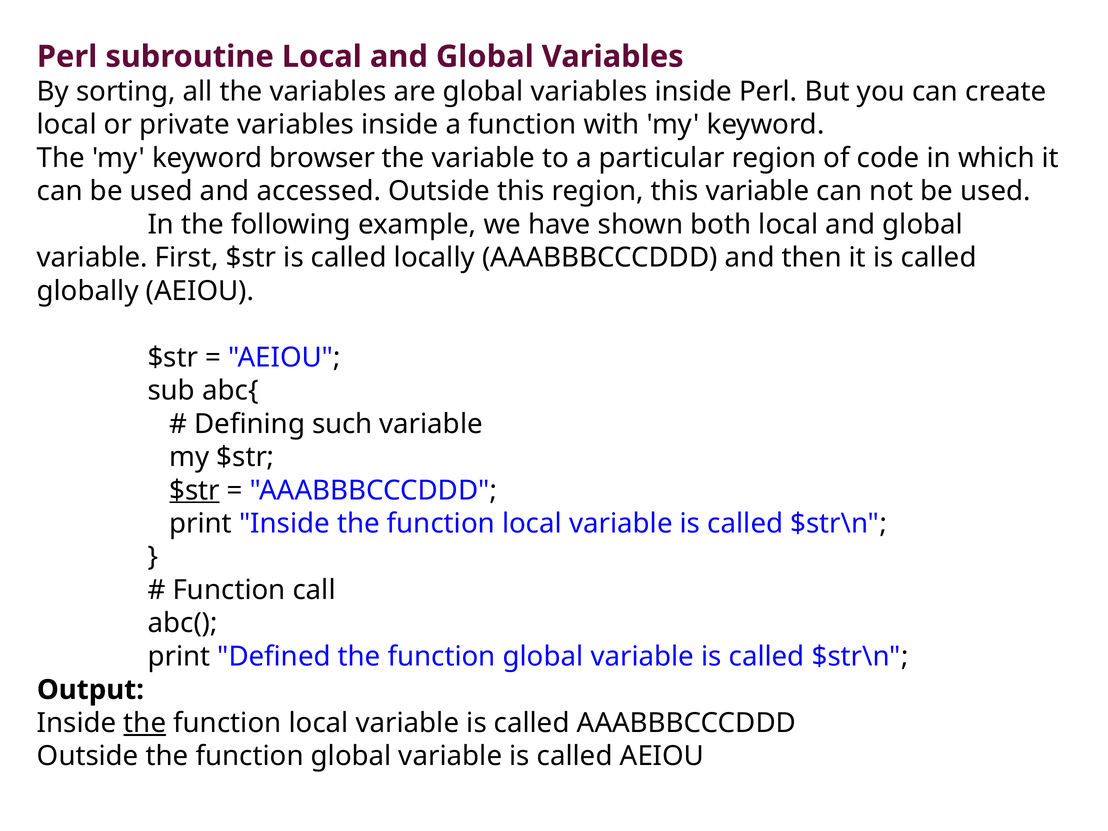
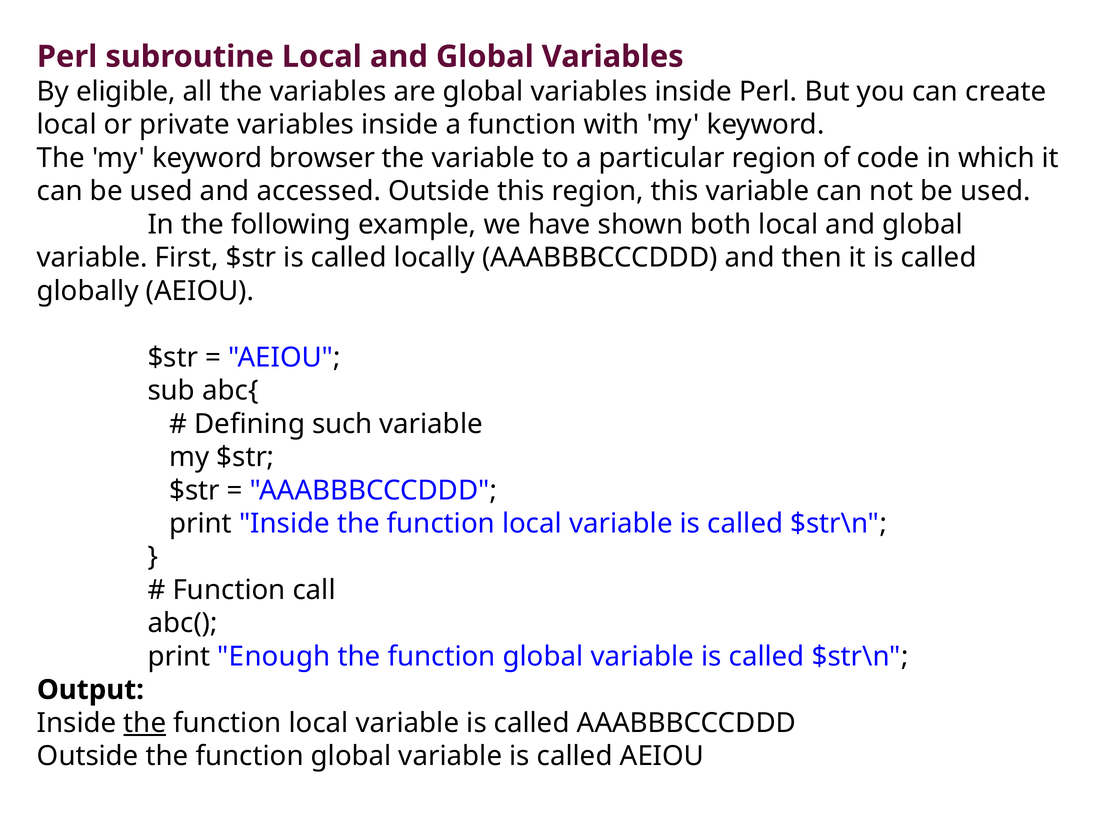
sorting: sorting -> eligible (126, 91)
$str underline: present -> none (195, 490)
Defined: Defined -> Enough (274, 657)
